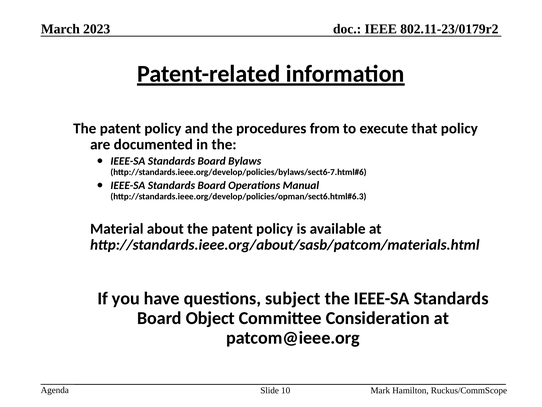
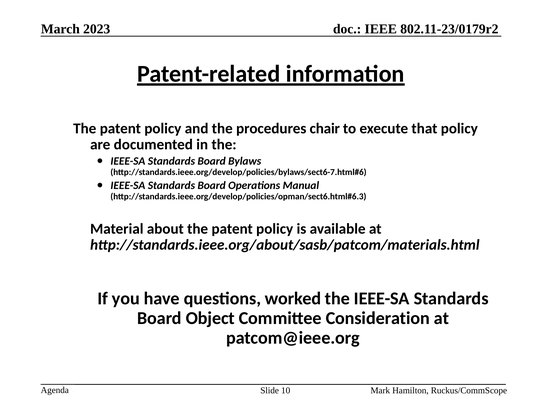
from: from -> chair (325, 128)
subject: subject -> worked (293, 298)
